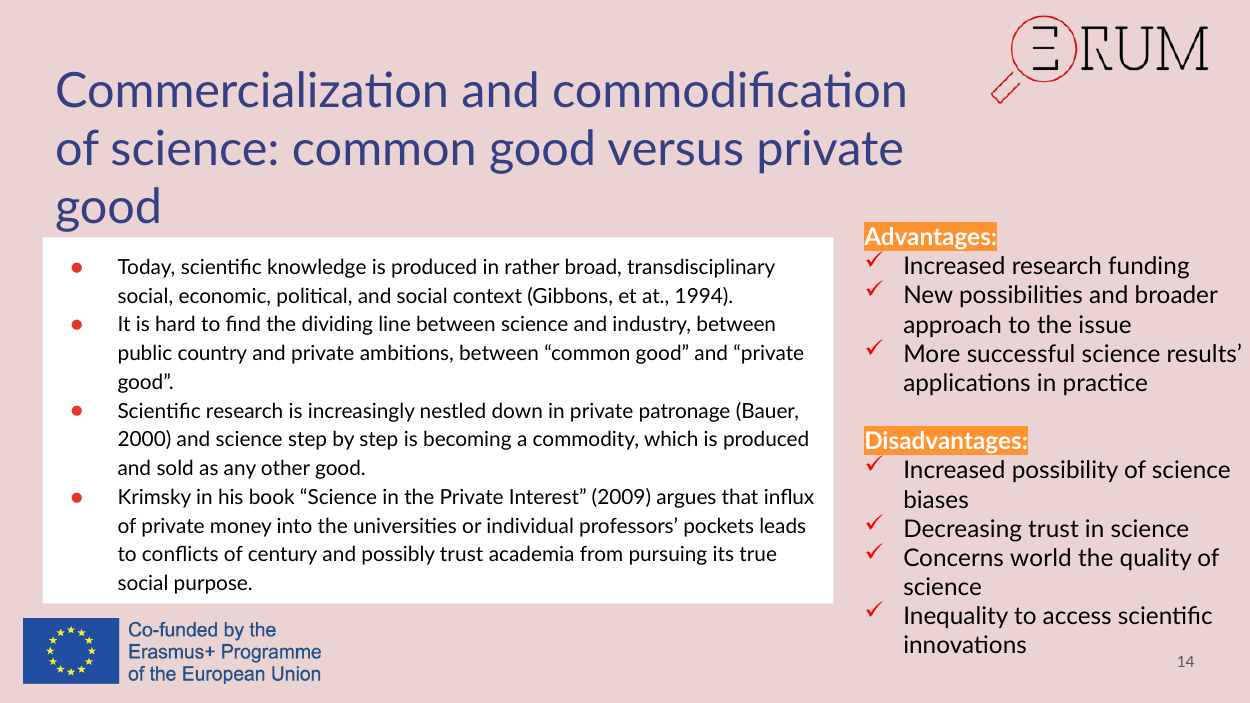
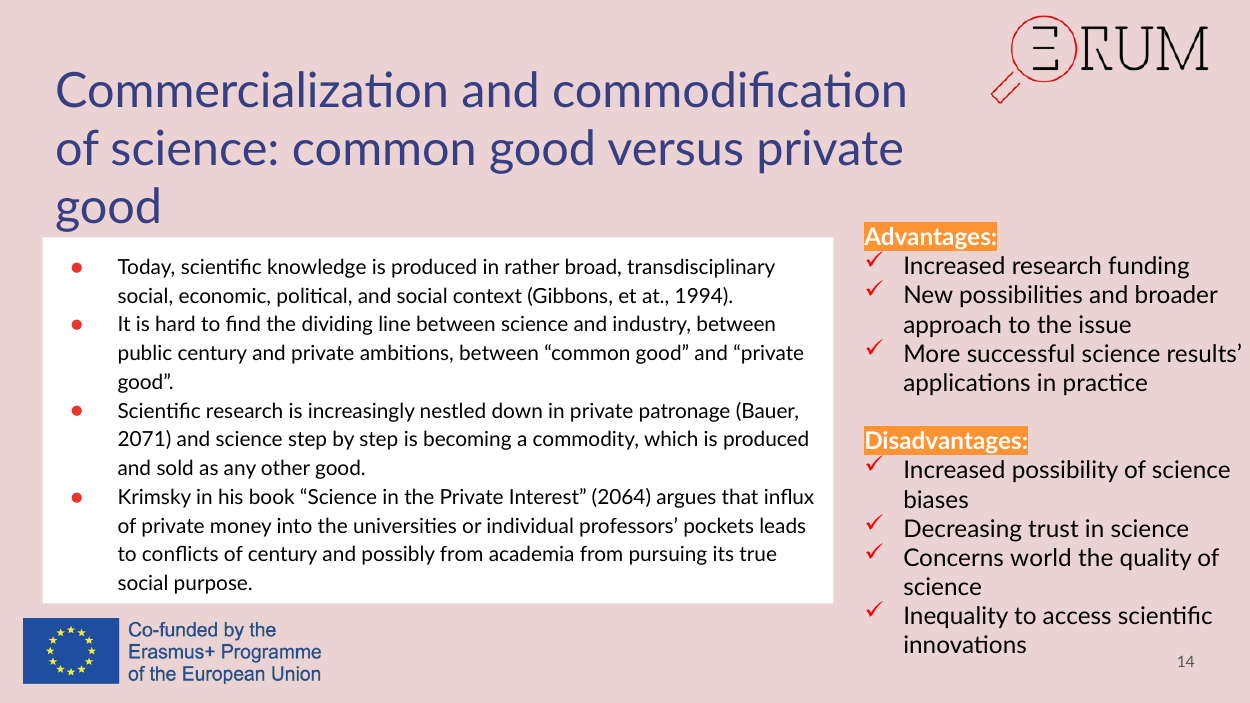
public country: country -> century (212, 354)
2000: 2000 -> 2071 (145, 440)
2009: 2009 -> 2064 (621, 498)
possibly trust: trust -> from (462, 555)
